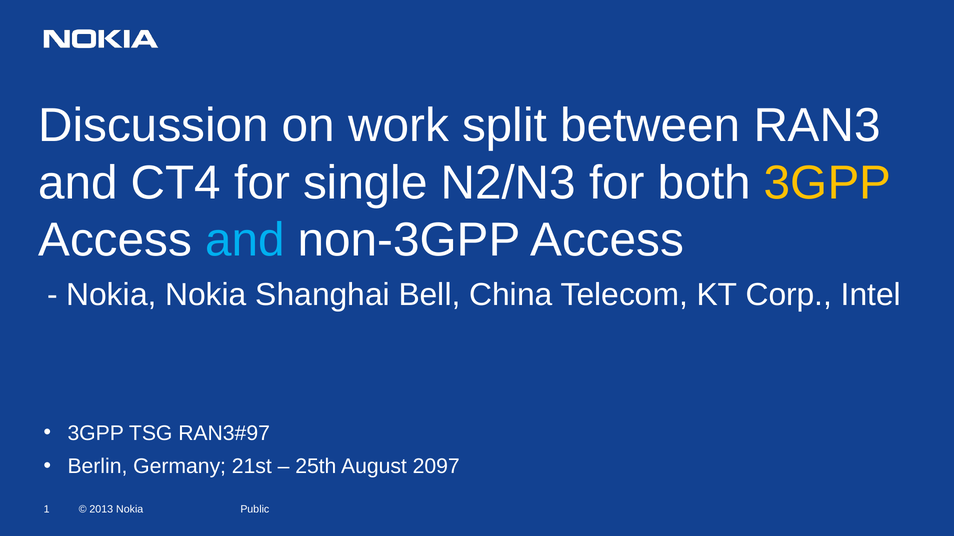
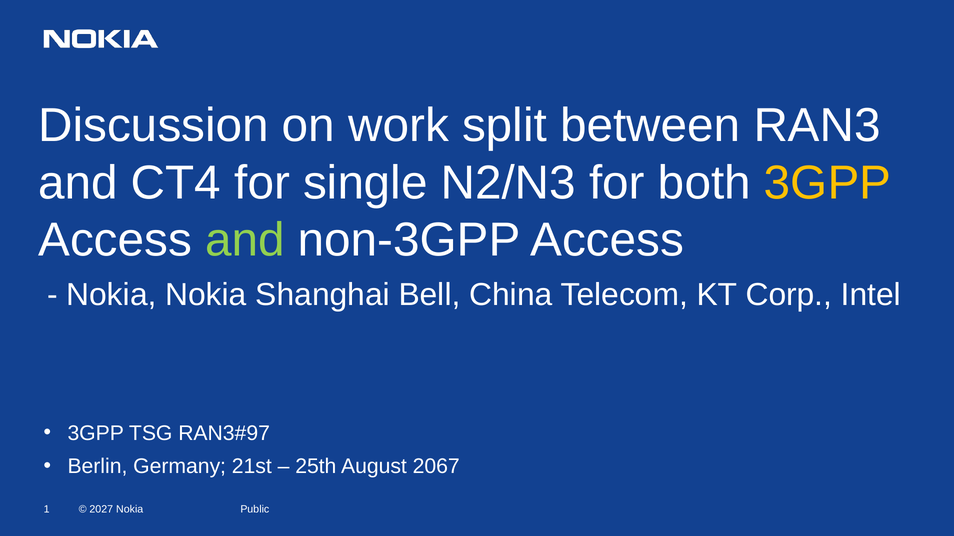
and colour: light blue -> light green (245, 240)
2097: 2097 -> 2067 (436, 467)
2013: 2013 -> 2027 (101, 510)
